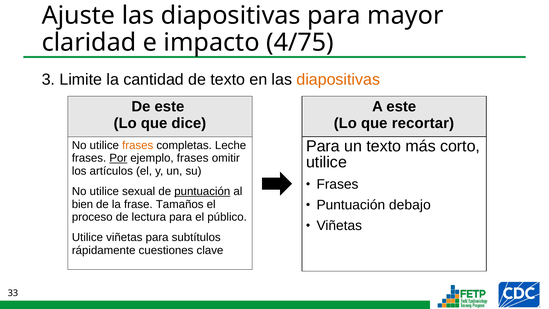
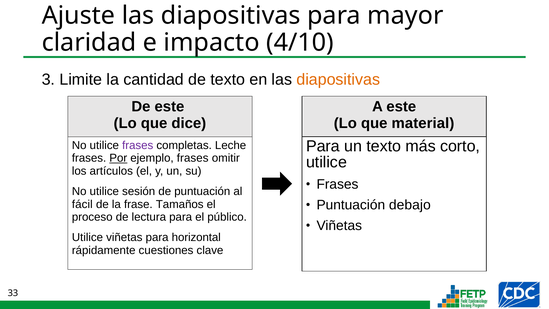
4/75: 4/75 -> 4/10 (300, 43)
recortar: recortar -> material (423, 123)
frases colour: orange -> purple (138, 145)
sexual: sexual -> sesión (139, 191)
puntuación underline: present -> none (202, 191)
bien: bien -> fácil (82, 204)
subtítulos: subtítulos -> horizontal (196, 237)
